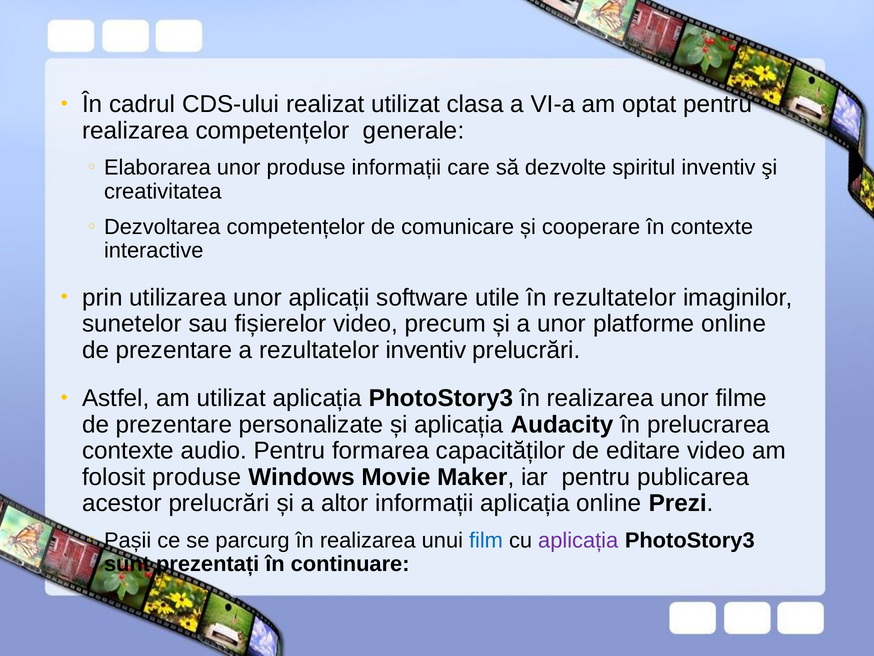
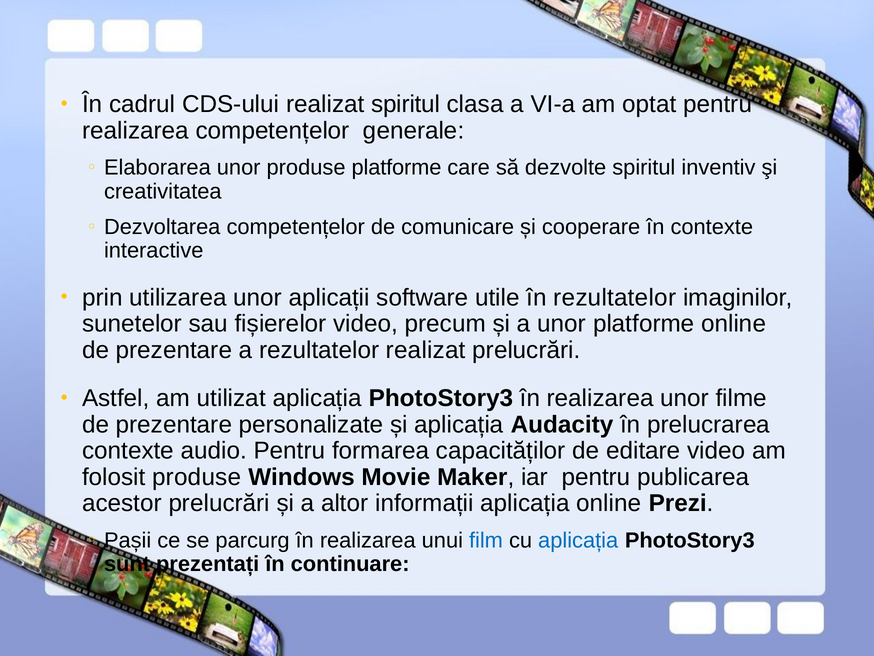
realizat utilizat: utilizat -> spiritul (406, 104)
produse informații: informații -> platforme (396, 168)
rezultatelor inventiv: inventiv -> realizat (426, 350)
aplicația colour: purple -> blue (578, 540)
